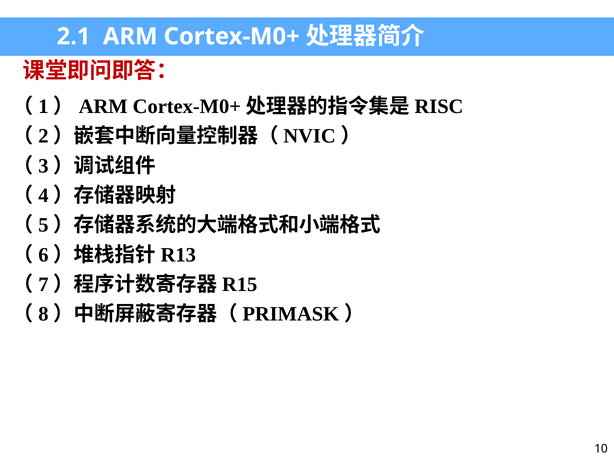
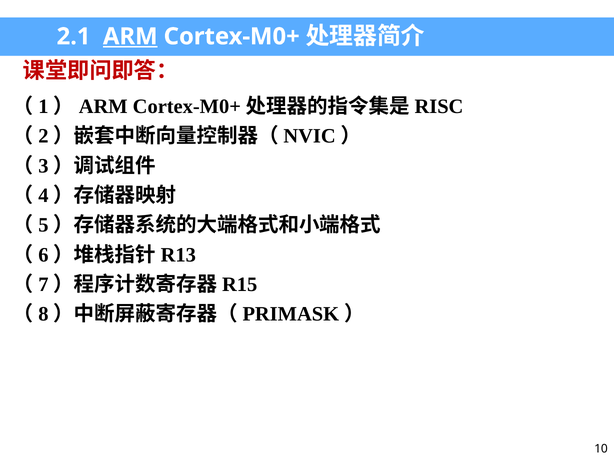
ARM underline: none -> present (130, 37)
